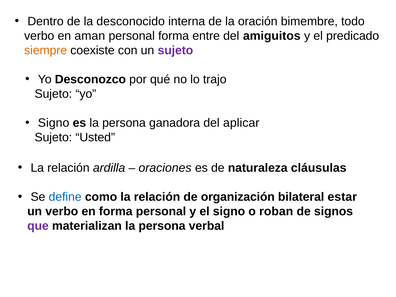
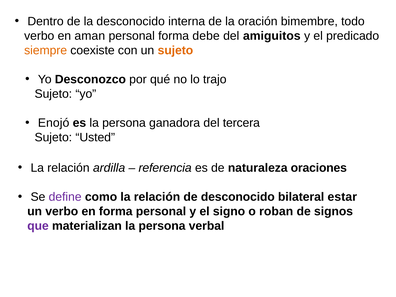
entre: entre -> debe (206, 36)
sujeto colour: purple -> orange (175, 50)
Signo: Signo -> Enojó (54, 123)
aplicar: aplicar -> tercera (241, 123)
oraciones: oraciones -> referencia (165, 168)
cláusulas: cláusulas -> oraciones (319, 168)
define colour: blue -> purple (65, 197)
de organización: organización -> desconocido (238, 197)
